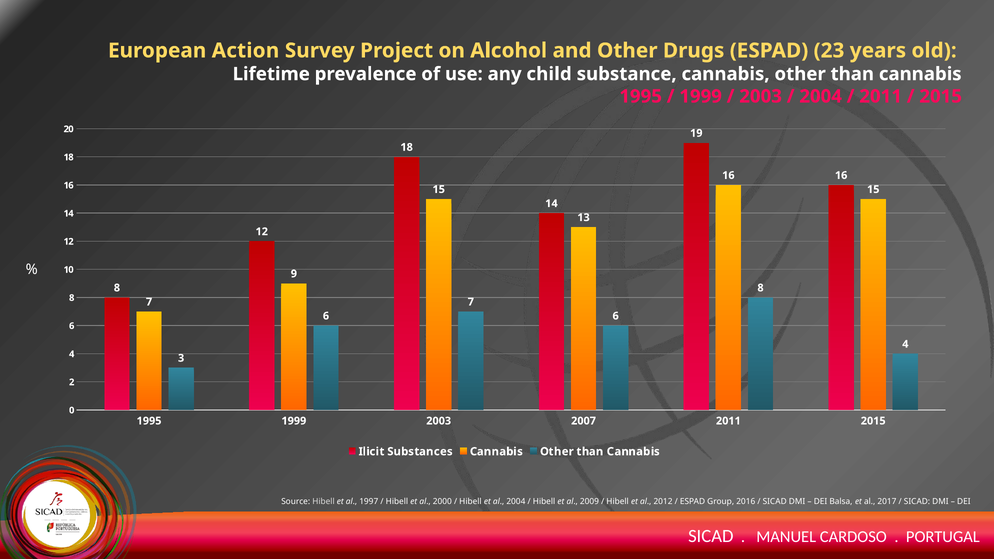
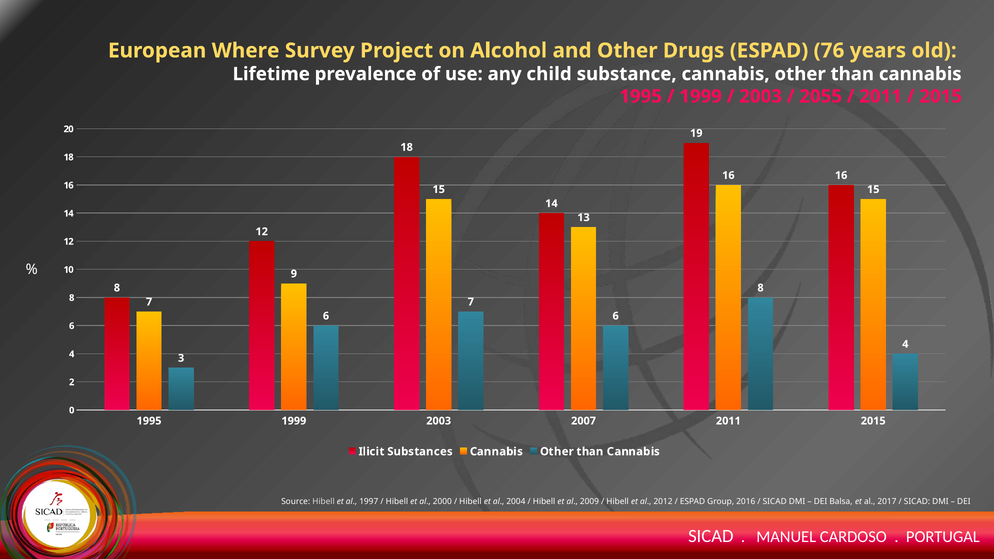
Action: Action -> Where (246, 51)
23: 23 -> 76 (829, 51)
2004: 2004 -> 2055 (821, 96)
